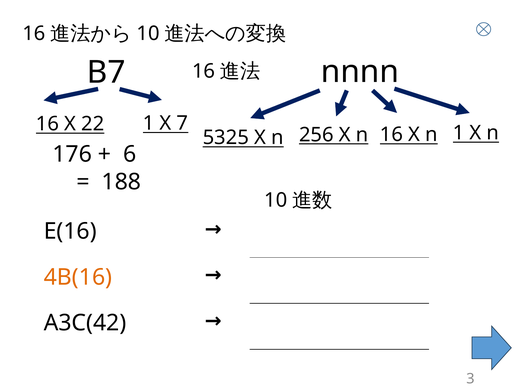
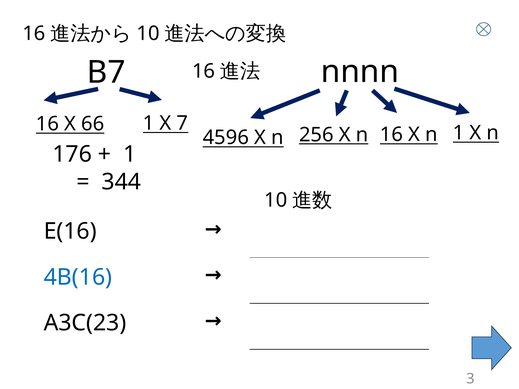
22: 22 -> 66 (93, 124)
5325: 5325 -> 4596 (226, 138)
6: 6 -> 1 (130, 154)
188: 188 -> 344 (121, 182)
4B(16 colour: orange -> blue (78, 277)
A3C(42: A3C(42 -> A3C(23 (85, 323)
